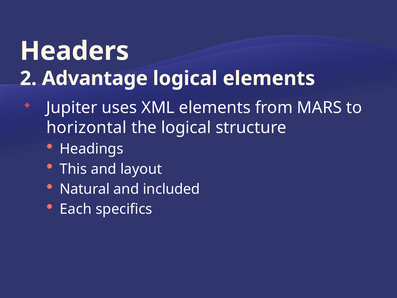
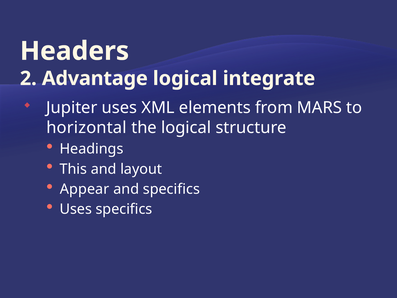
logical elements: elements -> integrate (269, 78)
Natural: Natural -> Appear (85, 189)
and included: included -> specifics (171, 189)
Each: Each -> Uses (76, 209)
